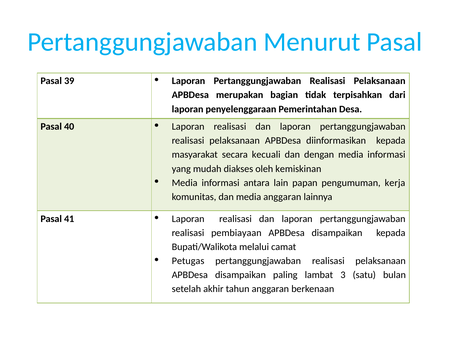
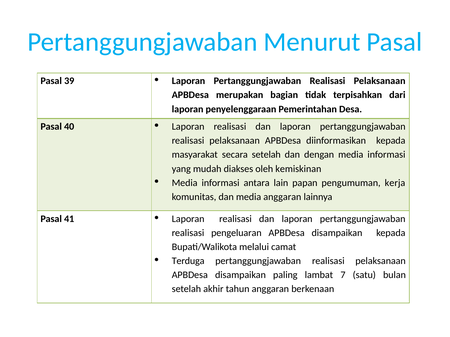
secara kecuali: kecuali -> setelah (266, 155)
pembiayaan: pembiayaan -> pengeluaran (236, 233)
Petugas: Petugas -> Terduga (188, 261)
3: 3 -> 7 (343, 275)
